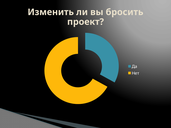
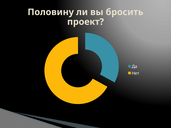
Изменить: Изменить -> Половину (51, 12)
